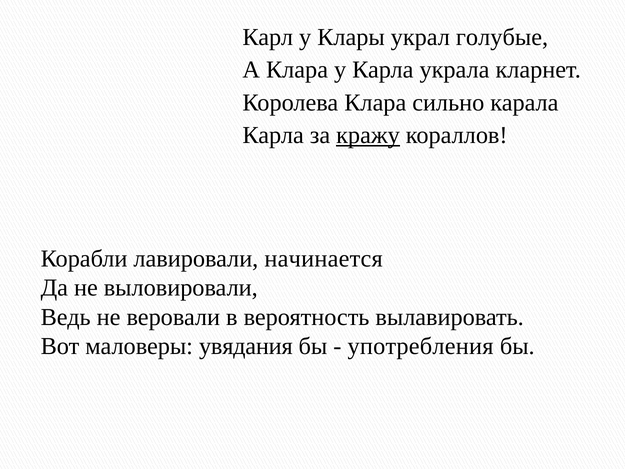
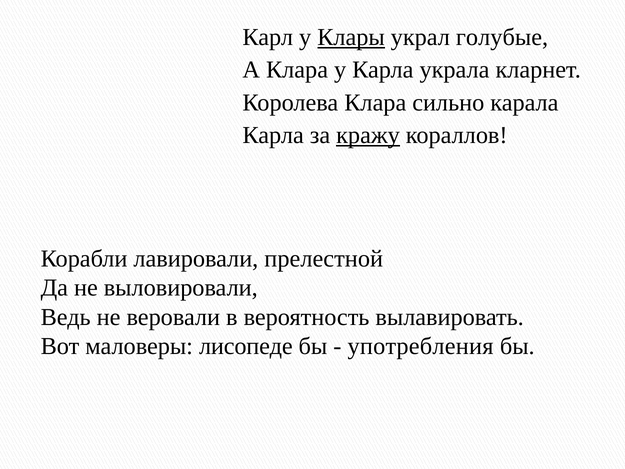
Клары underline: none -> present (351, 37)
начинается: начинается -> прелестной (324, 259)
увядания: увядания -> лисопеде (246, 346)
